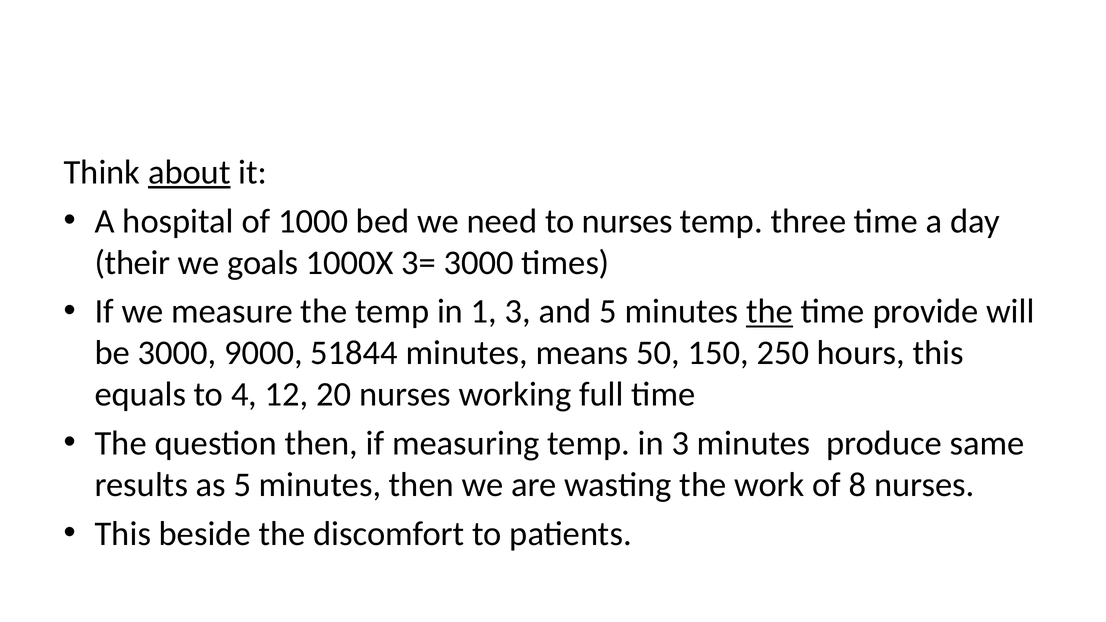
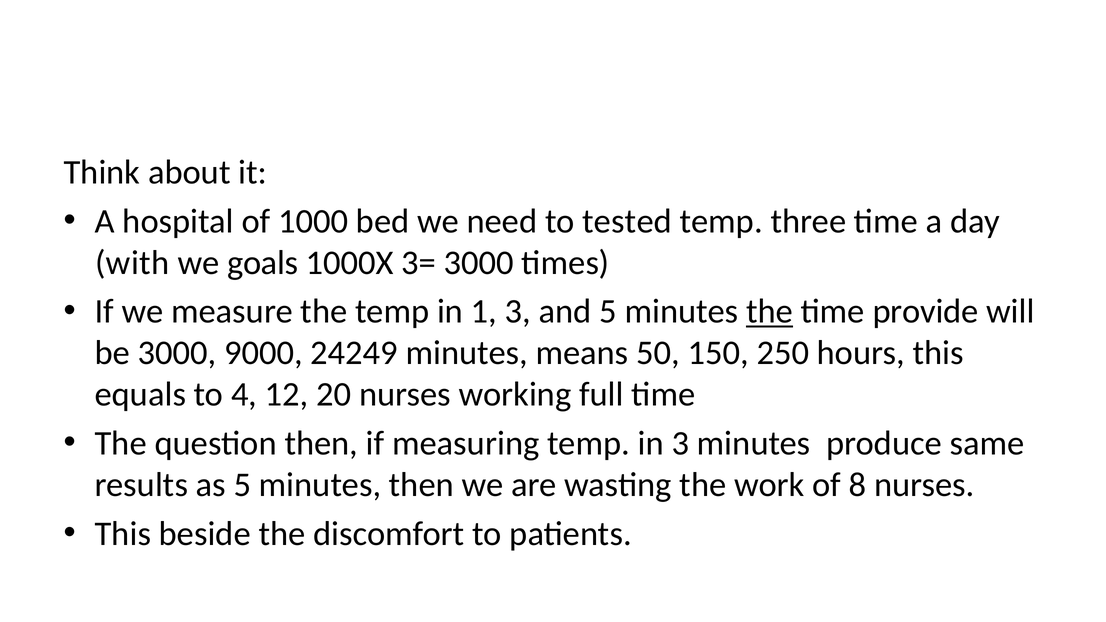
about underline: present -> none (189, 172)
to nurses: nurses -> tested (627, 221)
their: their -> with (132, 263)
51844: 51844 -> 24249 (354, 353)
